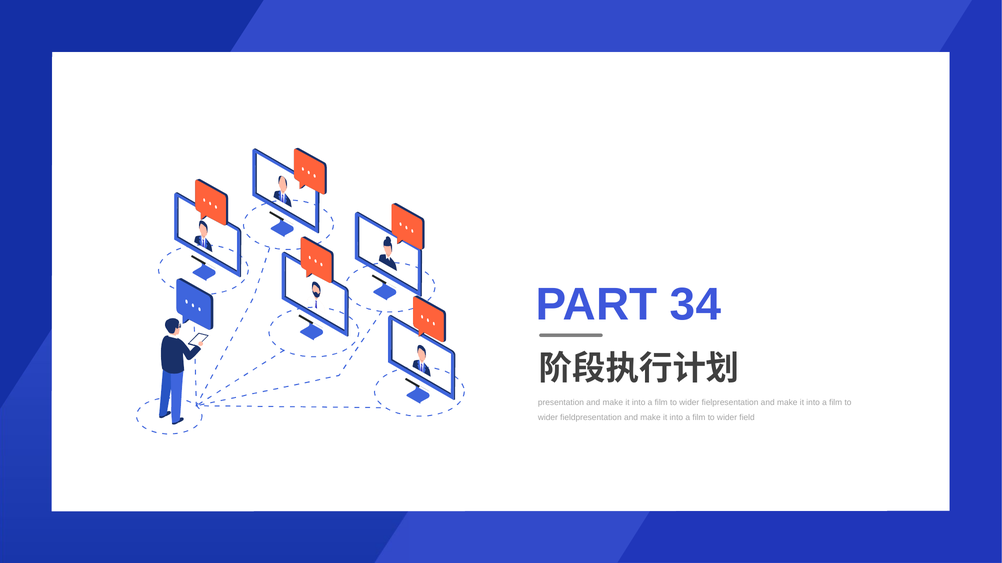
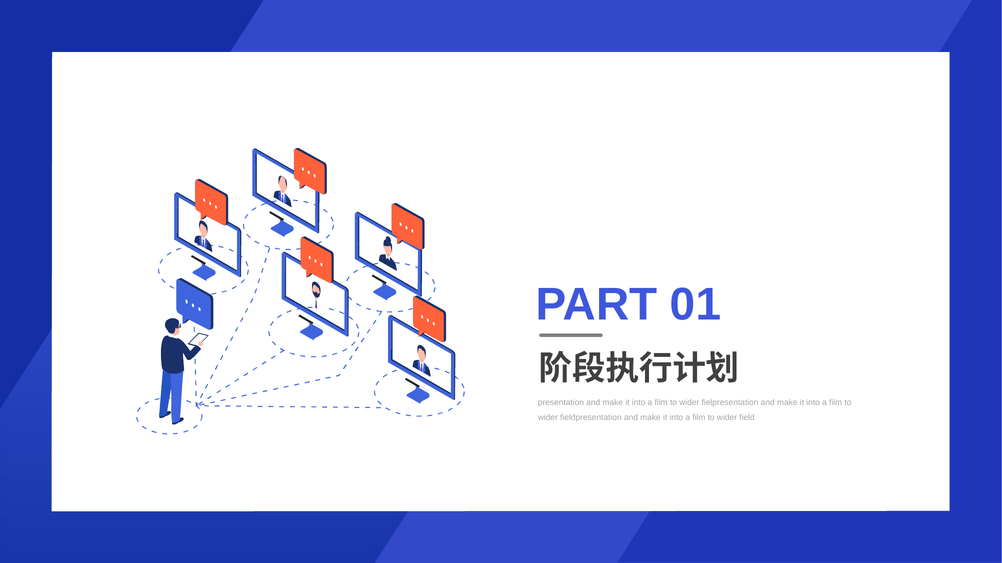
34: 34 -> 01 (696, 305)
